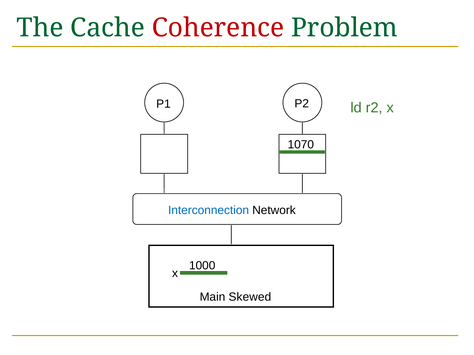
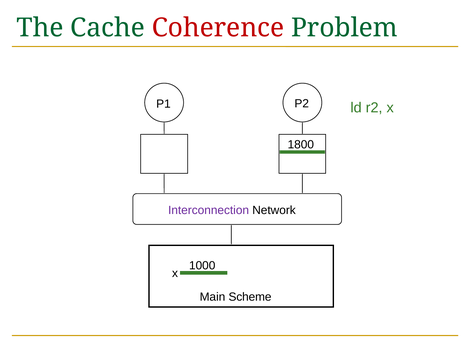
1070: 1070 -> 1800 (301, 145)
Interconnection colour: blue -> purple (209, 211)
Skewed: Skewed -> Scheme (250, 297)
